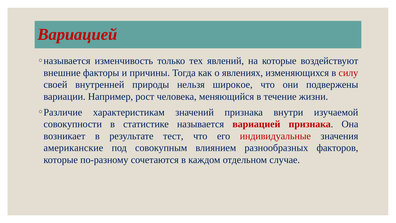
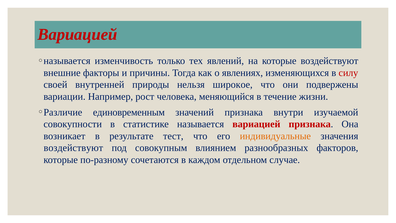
характеристикам: характеристикам -> единовременным (129, 112)
индивидуальные colour: red -> orange (275, 136)
американские: американские -> воздействуют (73, 148)
